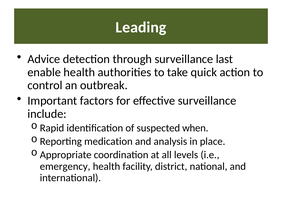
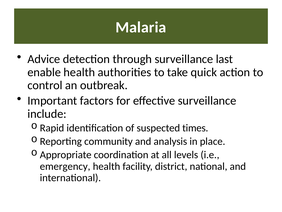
Leading: Leading -> Malaria (141, 27)
when: when -> times (195, 128)
medication: medication -> community (108, 141)
